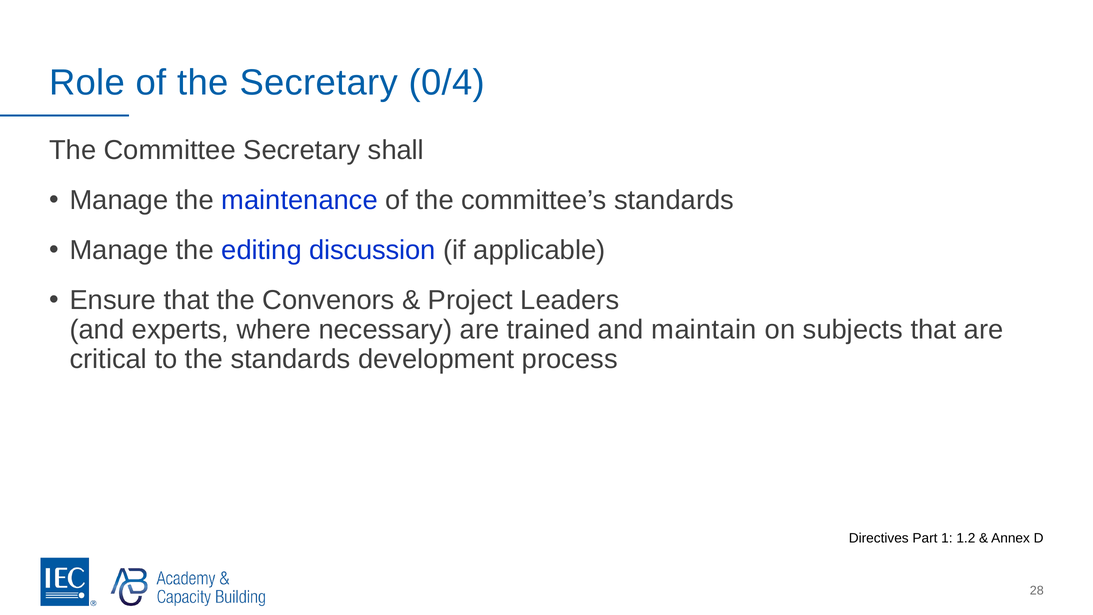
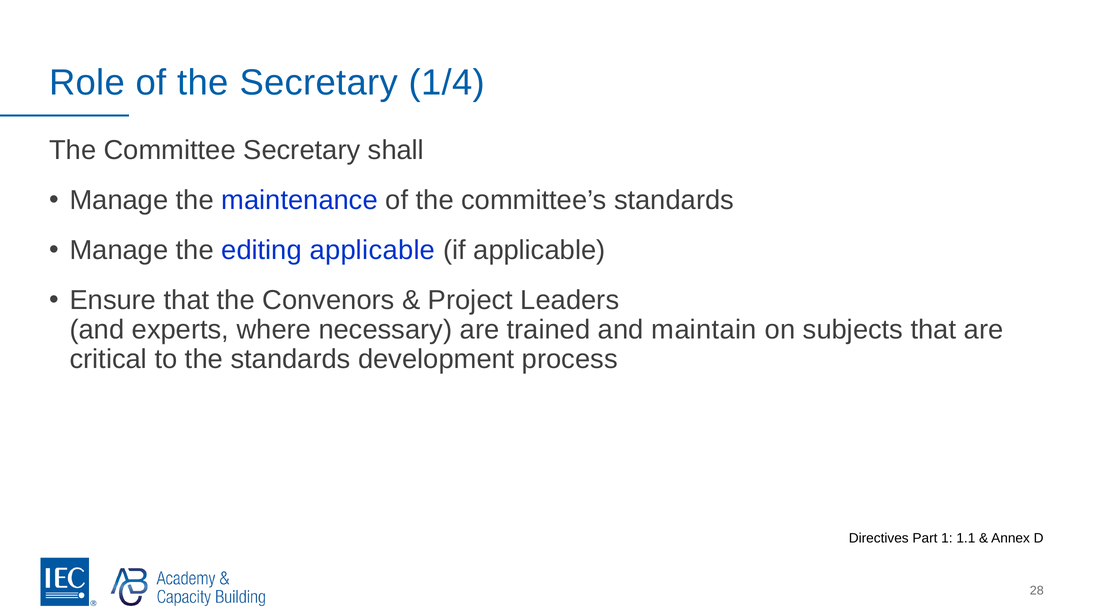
0/4: 0/4 -> 1/4 (447, 83)
editing discussion: discussion -> applicable (372, 250)
1.2: 1.2 -> 1.1 (966, 538)
